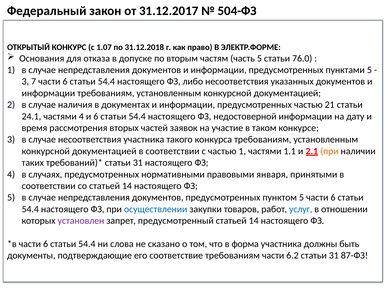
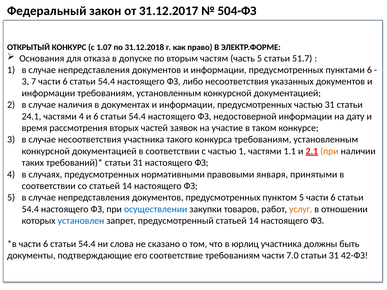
76.0: 76.0 -> 51.7 (302, 58)
пунктами 5: 5 -> 6 (369, 70)
частью 21: 21 -> 31 (330, 105)
услуг colour: blue -> orange (301, 209)
установлен colour: purple -> blue (81, 221)
форма: форма -> юрлиц (245, 244)
6.2: 6.2 -> 7.0 (292, 256)
87-ФЗ: 87-ФЗ -> 42-ФЗ (354, 256)
